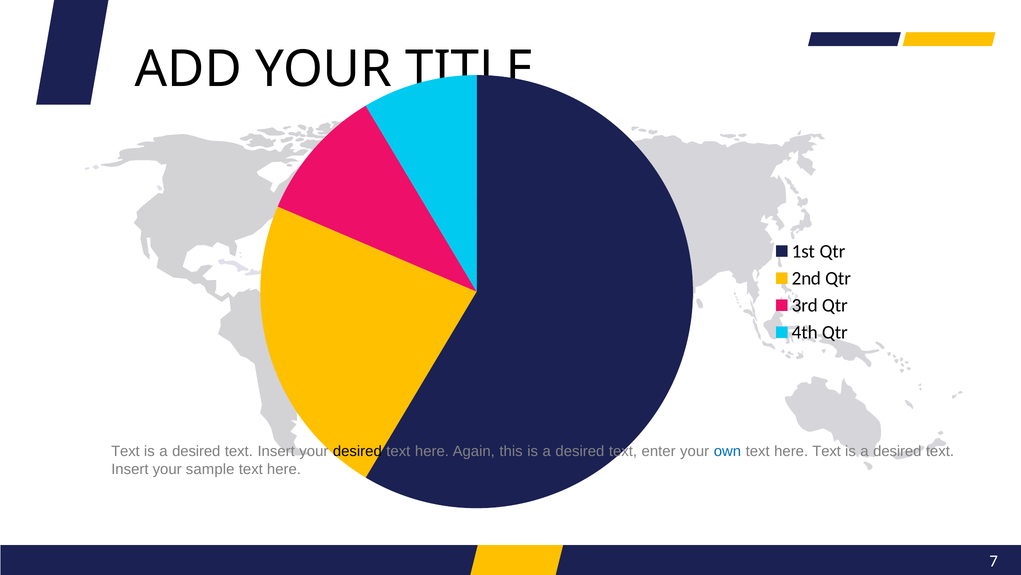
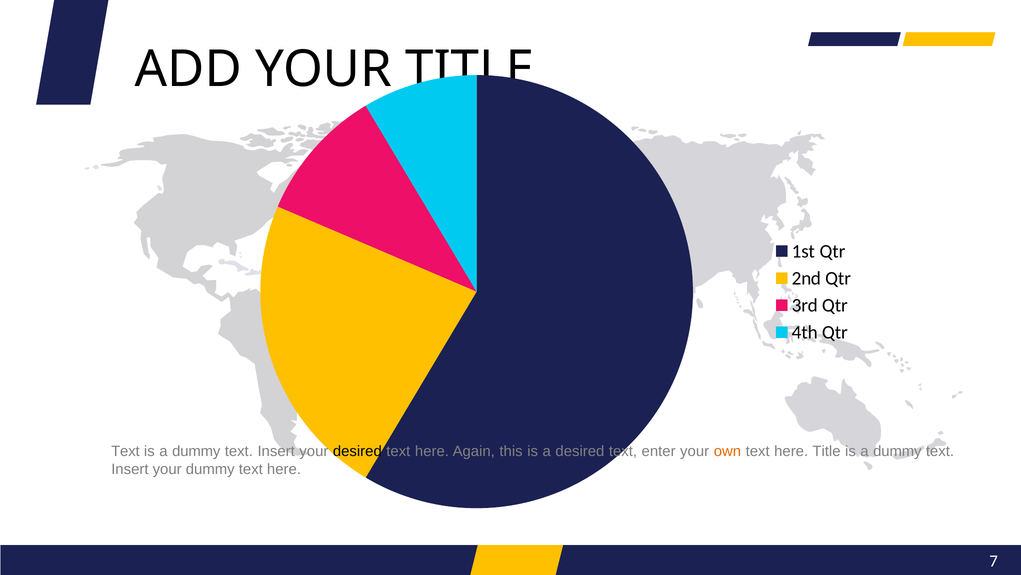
desired: desired -> dummy (196, 451)
own colour: blue -> orange (727, 451)
here Text: Text -> Title (826, 451)
desired: desired -> dummy (897, 451)
your sample: sample -> dummy (210, 469)
